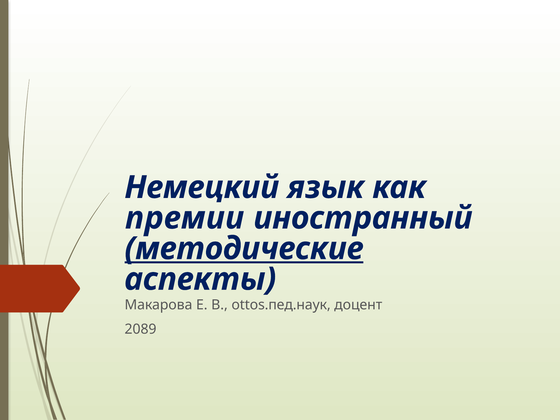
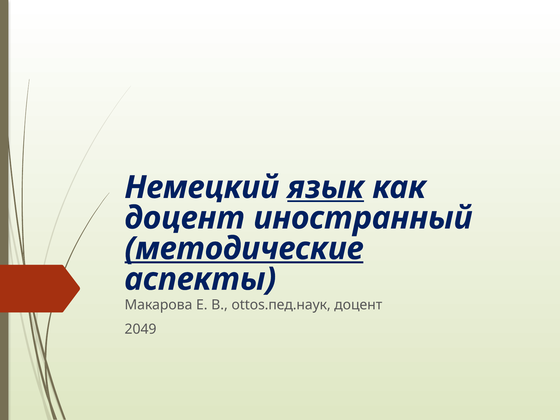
язык underline: none -> present (326, 187)
премии: премии -> доцент (185, 218)
2089: 2089 -> 2049 (141, 329)
